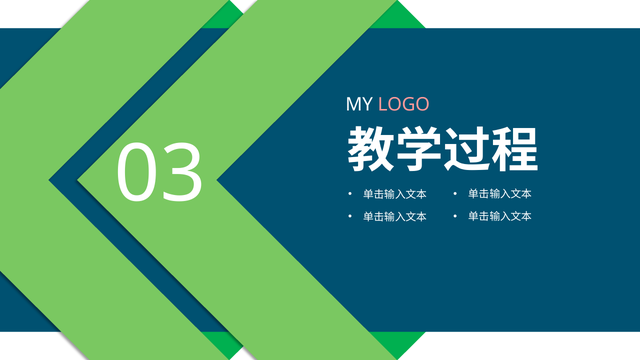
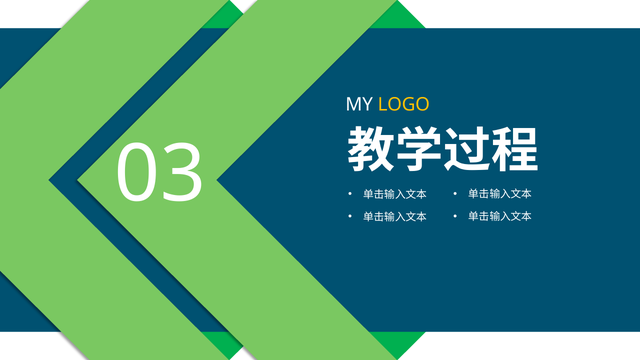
LOGO colour: pink -> yellow (404, 104)
